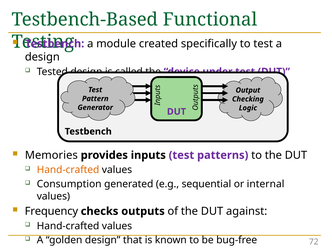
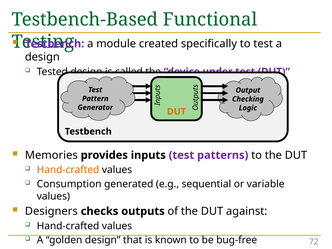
DUT colour: purple -> orange (176, 112)
internal: internal -> variable (266, 184)
Frequency: Frequency -> Designers (51, 211)
